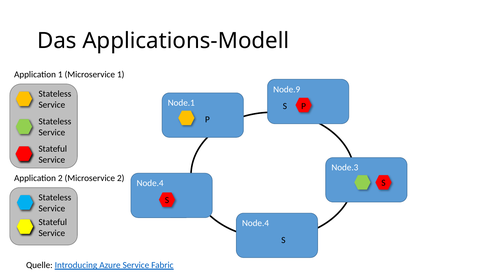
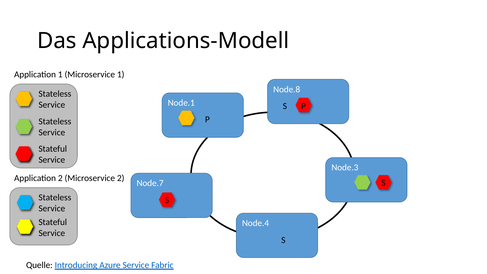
Node.9: Node.9 -> Node.8 (287, 89)
Node.4: Node.4 -> Node.7 (150, 183)
